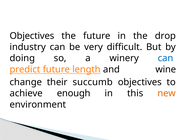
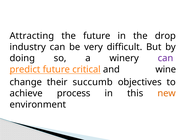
Objectives: Objectives -> Attracting (32, 36)
can colour: blue -> purple (166, 58)
length: length -> critical (86, 70)
enough: enough -> process (74, 93)
